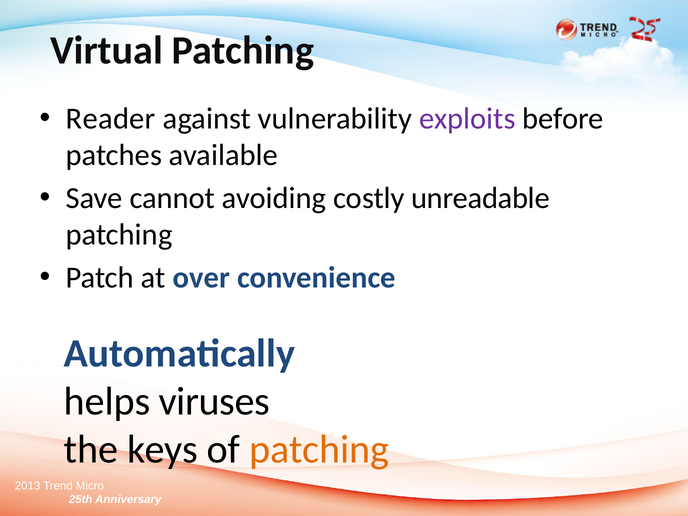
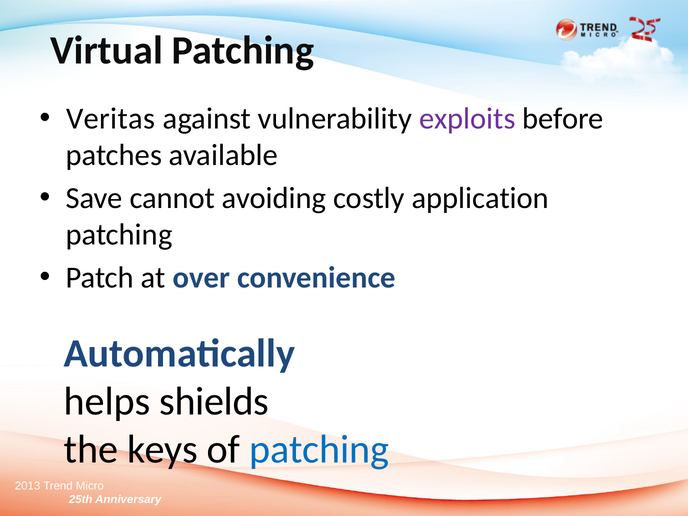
Reader: Reader -> Veritas (111, 119)
unreadable: unreadable -> application (480, 198)
viruses: viruses -> shields (214, 401)
patching colour: orange -> blue (319, 450)
